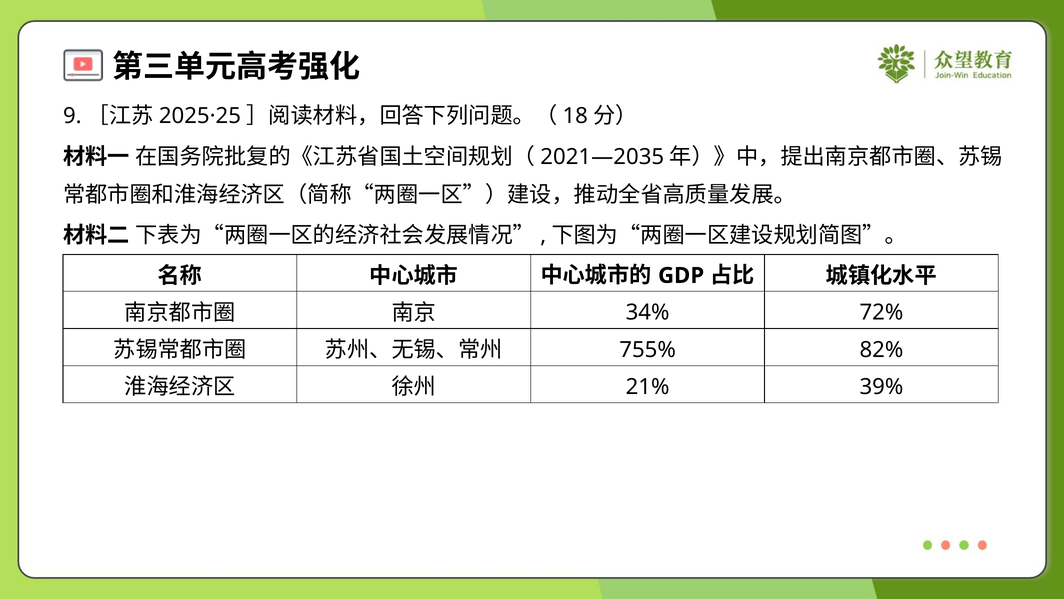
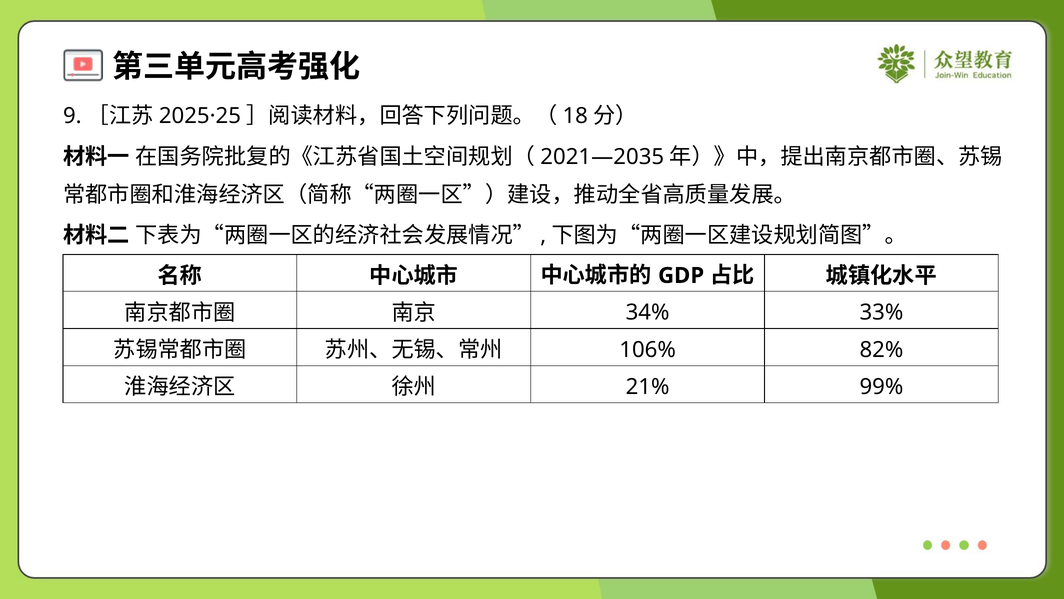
72%: 72% -> 33% (881, 312)
755%: 755% -> 106% (648, 350)
39%: 39% -> 99% (881, 387)
